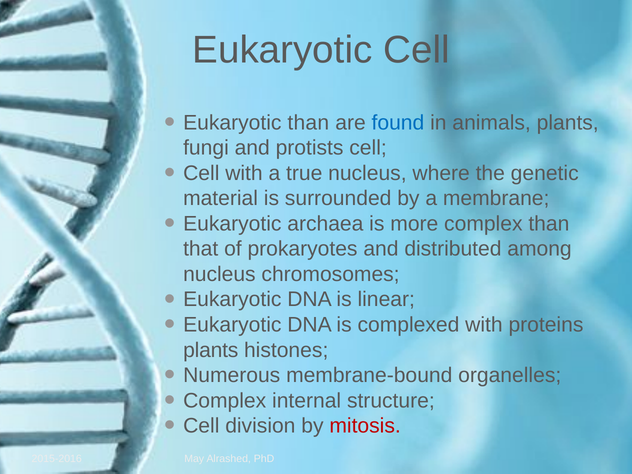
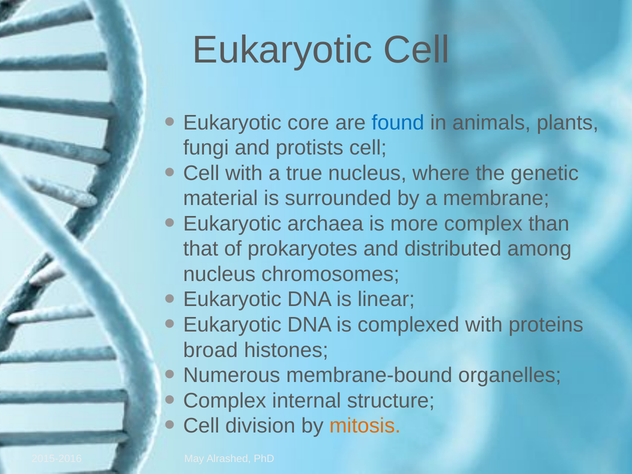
Eukaryotic than: than -> core (308, 123)
plants: plants -> broad (211, 350)
mitosis colour: red -> orange (365, 426)
